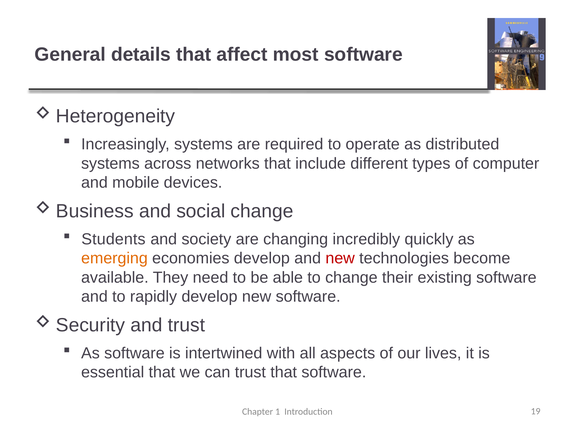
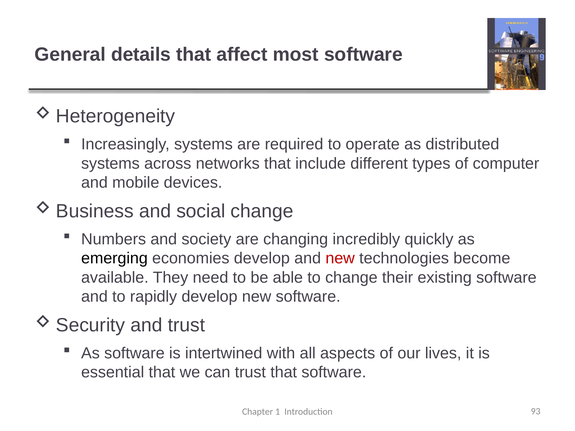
Students: Students -> Numbers (114, 239)
emerging colour: orange -> black (114, 258)
19: 19 -> 93 (536, 412)
